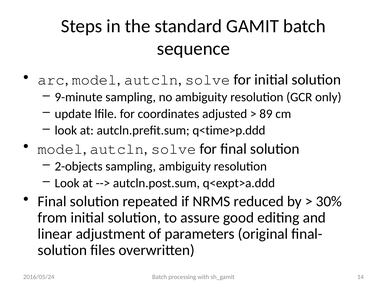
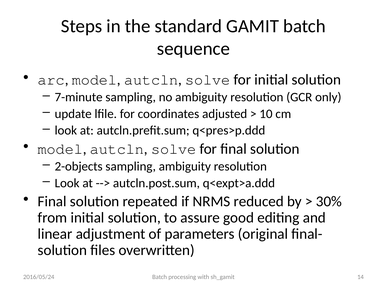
9-minute: 9-minute -> 7-minute (79, 97)
89: 89 -> 10 (266, 114)
q<time>p.ddd: q<time>p.ddd -> q<pres>p.ddd (229, 131)
